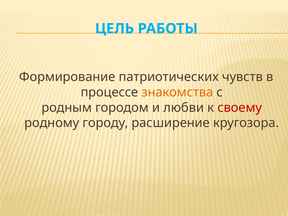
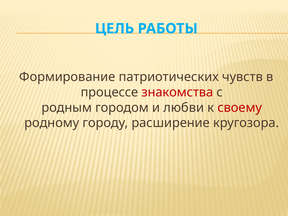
знакомства colour: orange -> red (177, 92)
